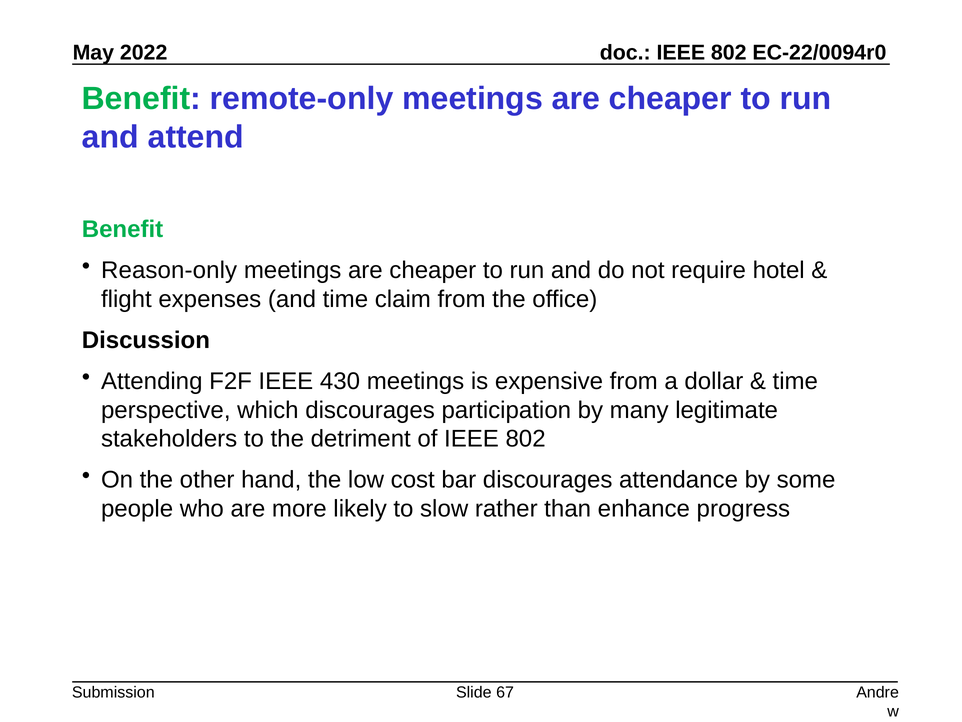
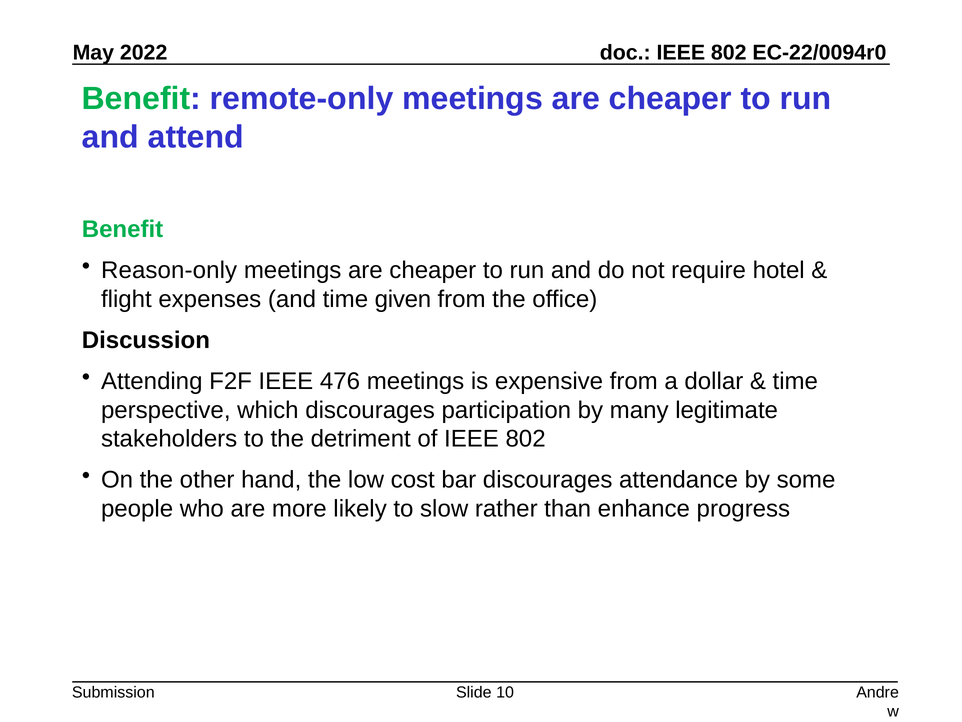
claim: claim -> given (403, 299)
430: 430 -> 476 (340, 381)
67: 67 -> 10 (505, 692)
